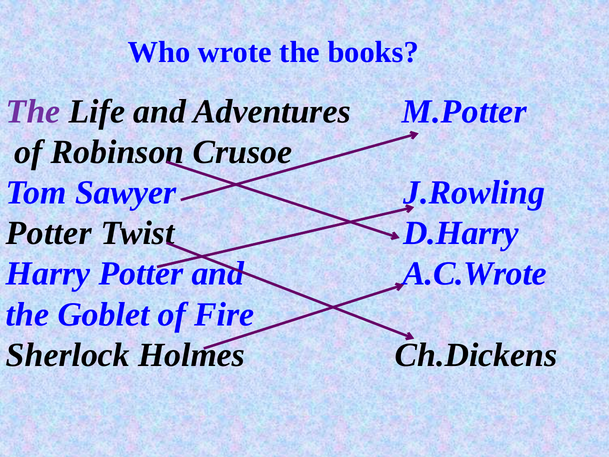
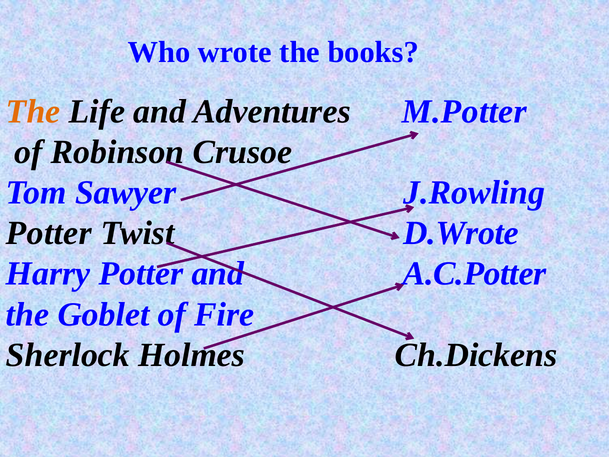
The colour: purple -> orange (33, 111)
D.Harry: D.Harry -> D.Wrote (461, 233)
A.C.Wrote: A.C.Wrote -> A.C.Potter (475, 274)
